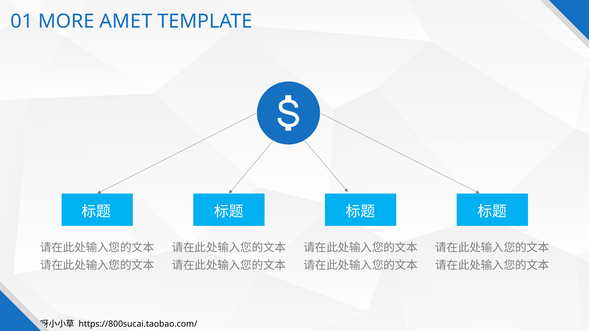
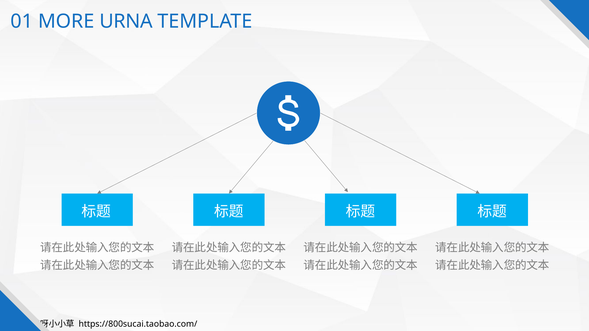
AMET: AMET -> URNA (126, 21)
